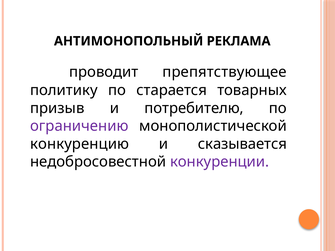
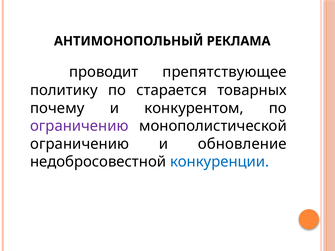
призыв: призыв -> почему (57, 108)
потребителю: потребителю -> конкурентом (194, 108)
конкуренцию: конкуренцию -> ограничению (80, 144)
сказывается: сказывается -> обновление (242, 144)
конкуренции colour: purple -> blue (220, 162)
